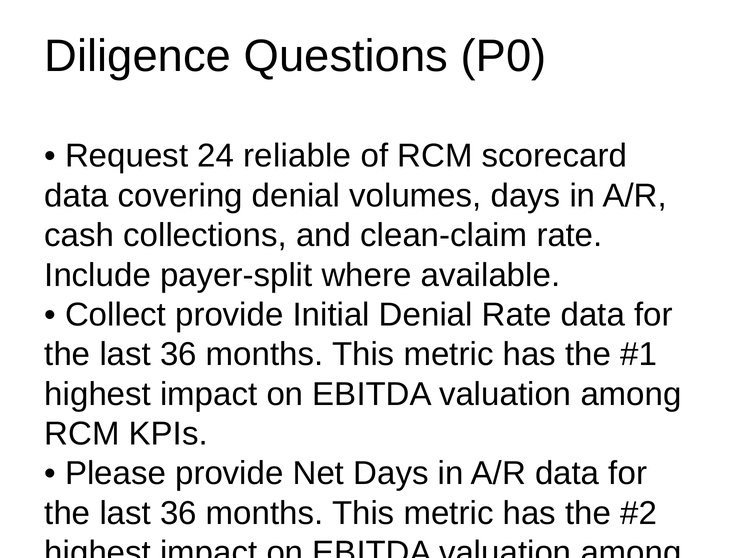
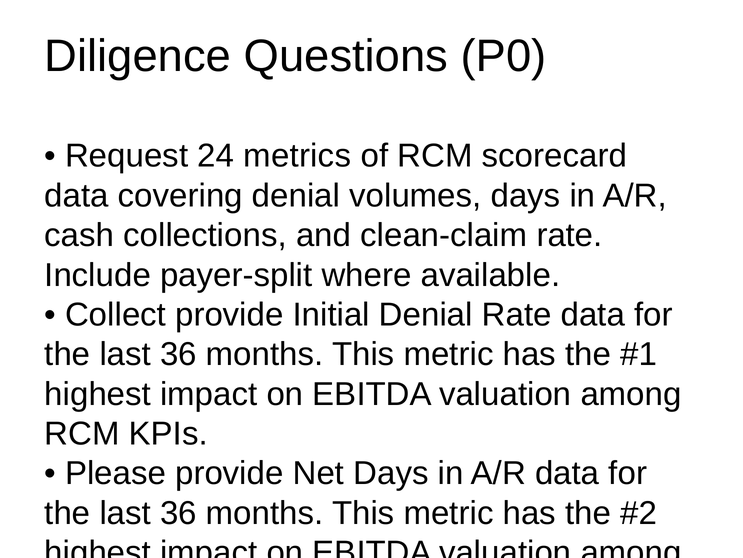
reliable: reliable -> metrics (297, 156)
